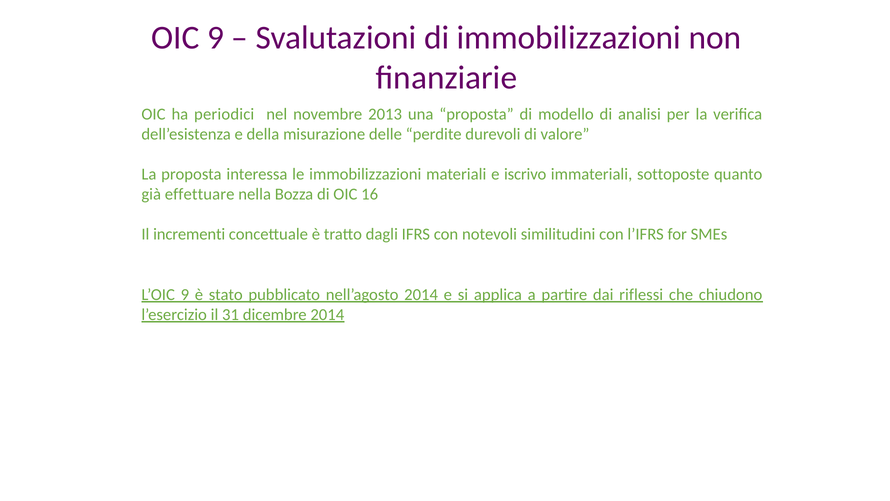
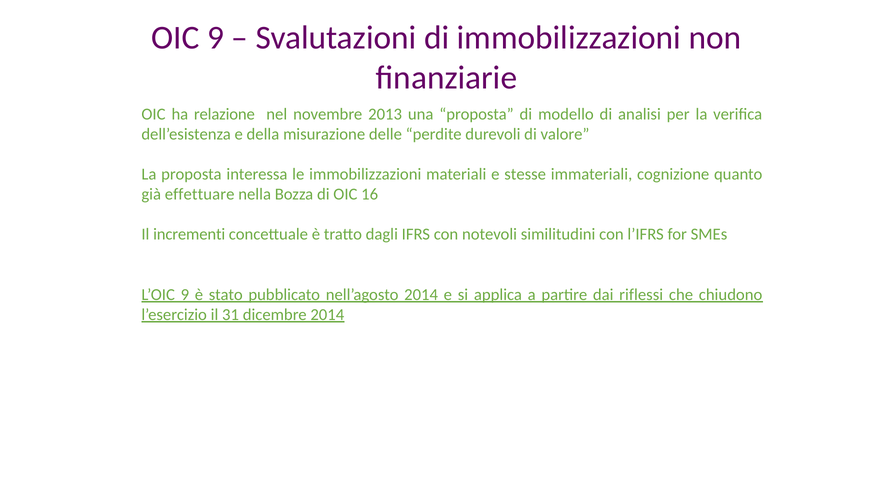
periodici: periodici -> relazione (224, 114)
iscrivo: iscrivo -> stesse (525, 174)
sottoposte: sottoposte -> cognizione (673, 174)
